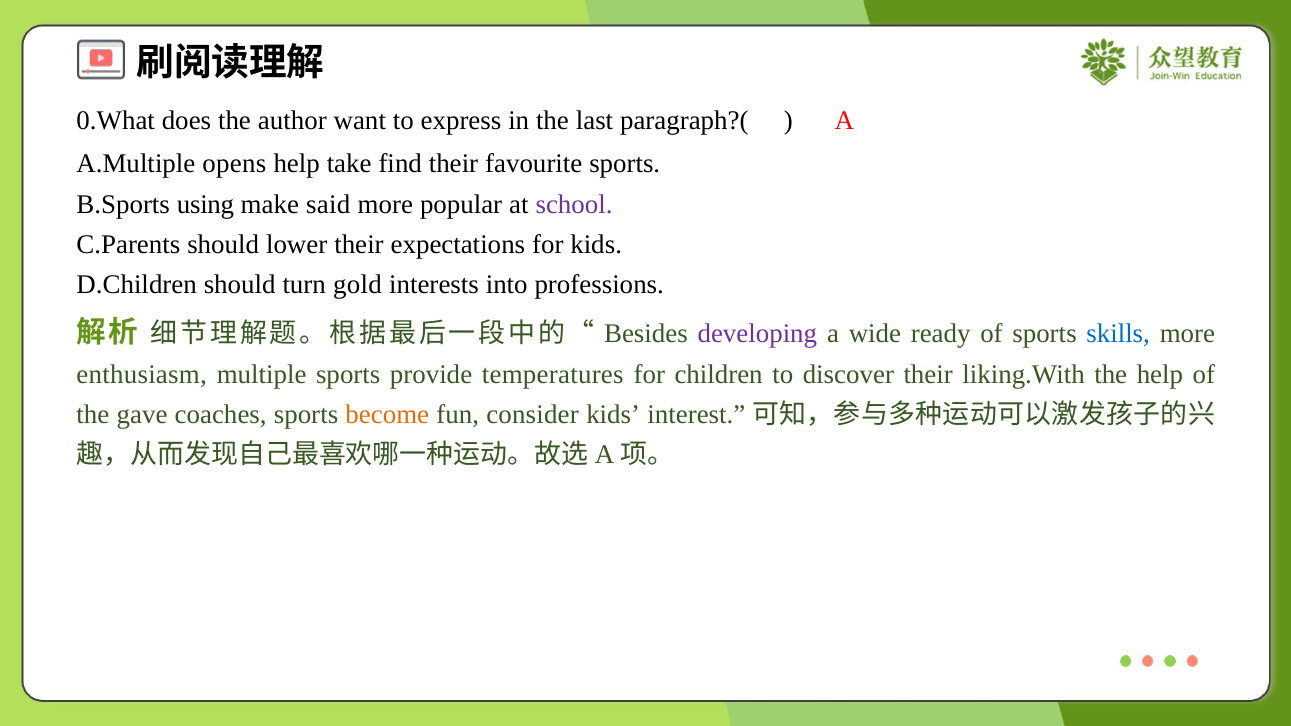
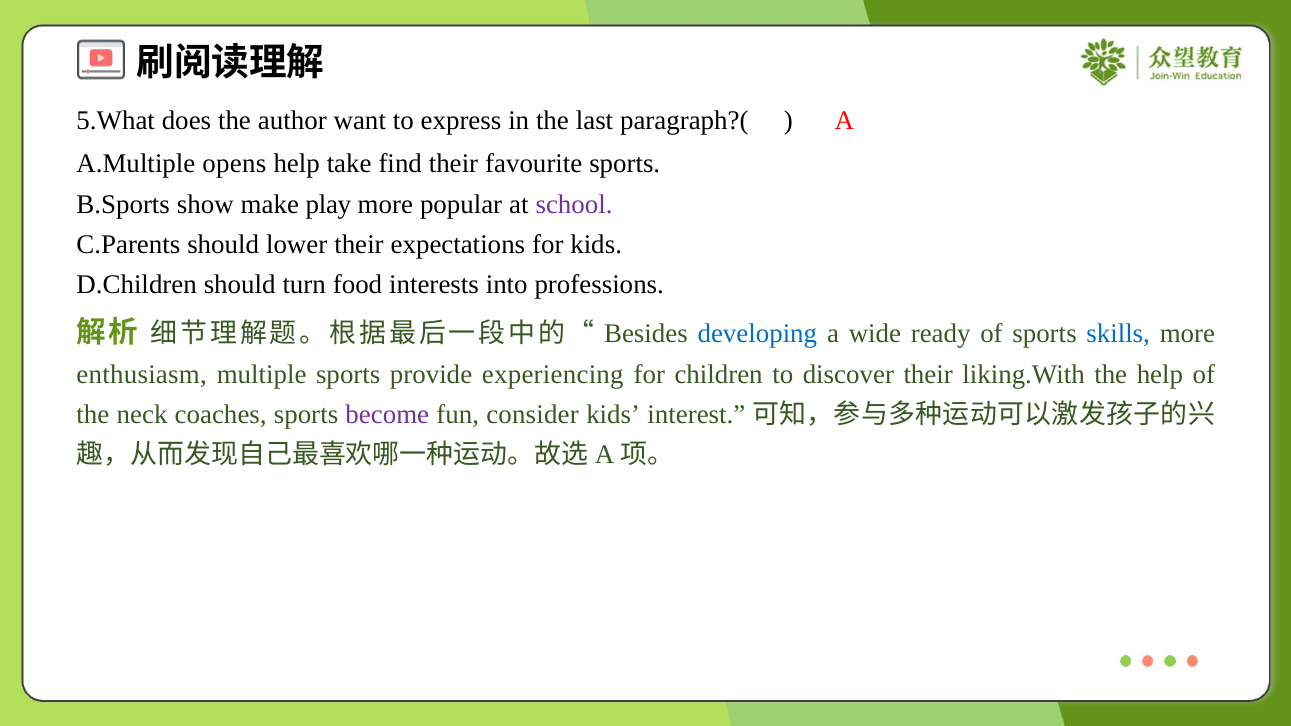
0.What: 0.What -> 5.What (116, 121)
using: using -> show (205, 204)
said: said -> play (328, 204)
gold: gold -> food (358, 285)
developing colour: purple -> blue (757, 333)
temperatures: temperatures -> experiencing (553, 374)
gave: gave -> neck (142, 415)
become colour: orange -> purple (387, 415)
